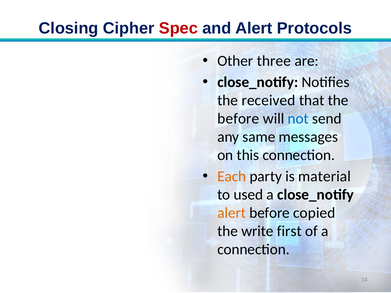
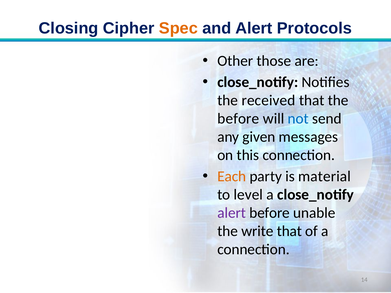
Spec colour: red -> orange (178, 28)
three: three -> those (274, 61)
same: same -> given (259, 137)
used: used -> level (248, 195)
alert colour: orange -> purple (232, 213)
copied: copied -> unable (314, 213)
write first: first -> that (289, 231)
